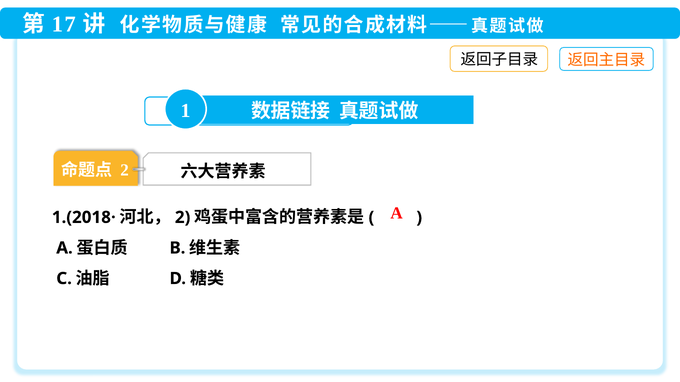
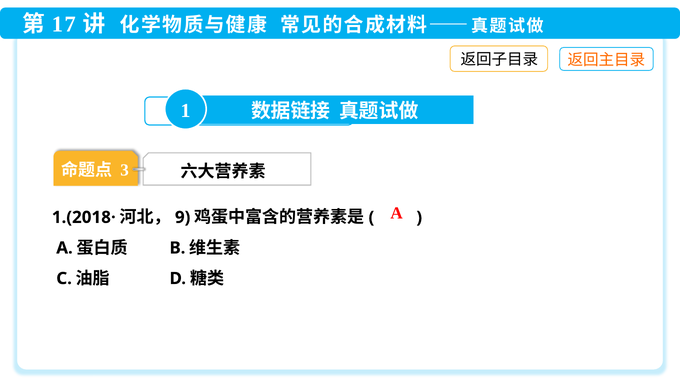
2: 2 -> 3 (125, 171)
2: 2 -> 9 (183, 218)
